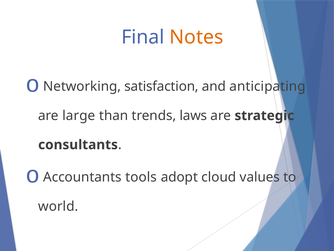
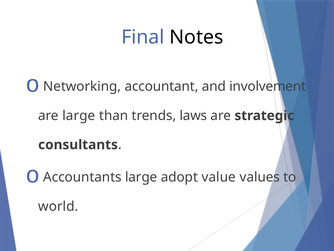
Notes colour: orange -> black (196, 37)
satisfaction: satisfaction -> accountant (161, 86)
anticipating: anticipating -> involvement (268, 86)
Accountants tools: tools -> large (141, 177)
cloud: cloud -> value (219, 177)
